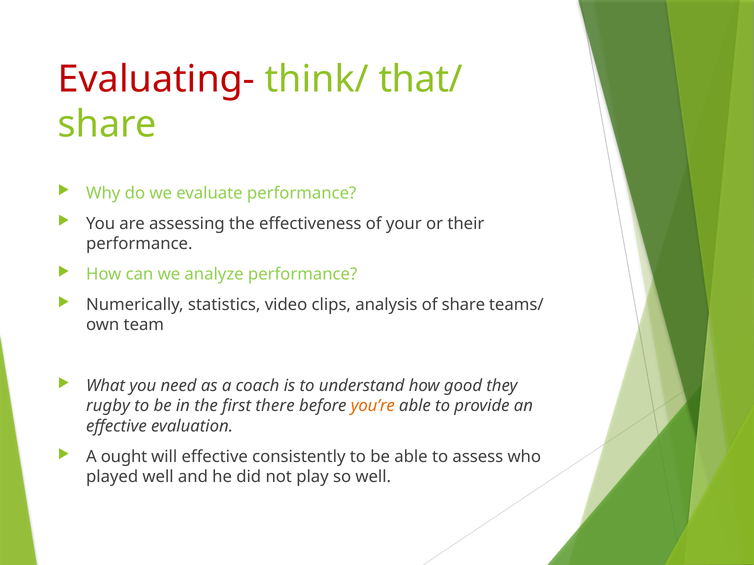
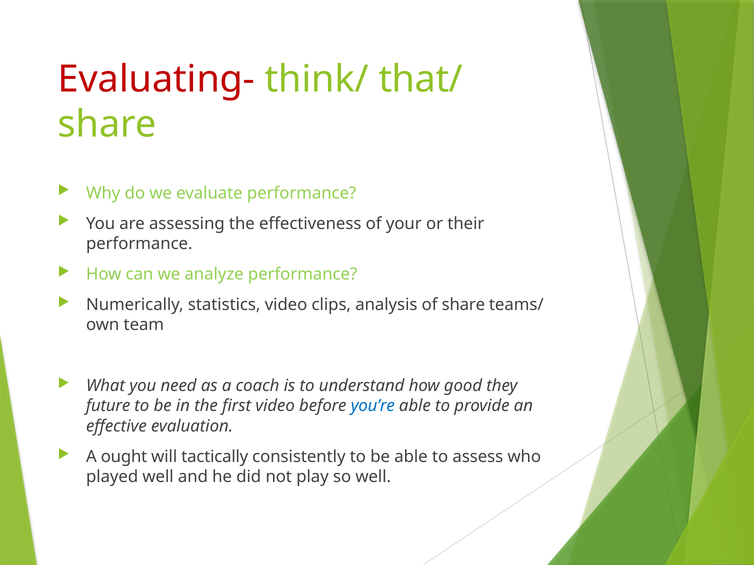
rugby: rugby -> future (108, 406)
first there: there -> video (275, 406)
you’re colour: orange -> blue (373, 406)
will effective: effective -> tactically (215, 457)
